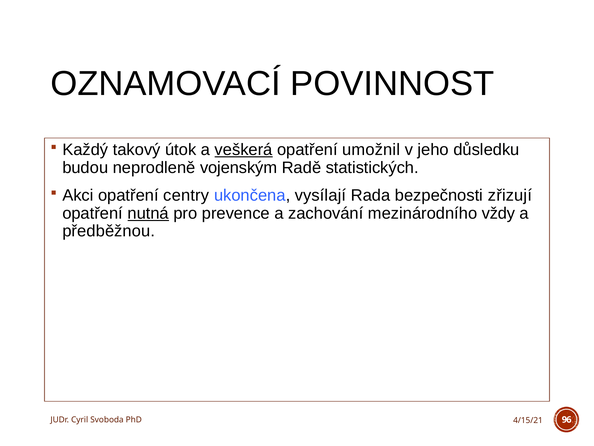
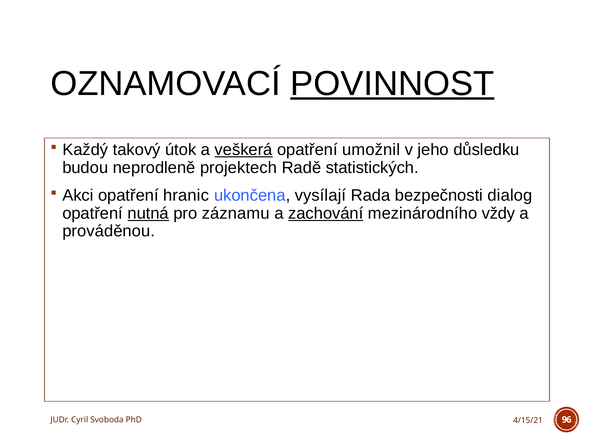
POVINNOST underline: none -> present (392, 84)
vojenským: vojenským -> projektech (239, 167)
centry: centry -> hranic (186, 195)
zřizují: zřizují -> dialog (510, 195)
prevence: prevence -> záznamu (236, 213)
zachování underline: none -> present (326, 213)
předběžnou: předběžnou -> prováděnou (109, 231)
